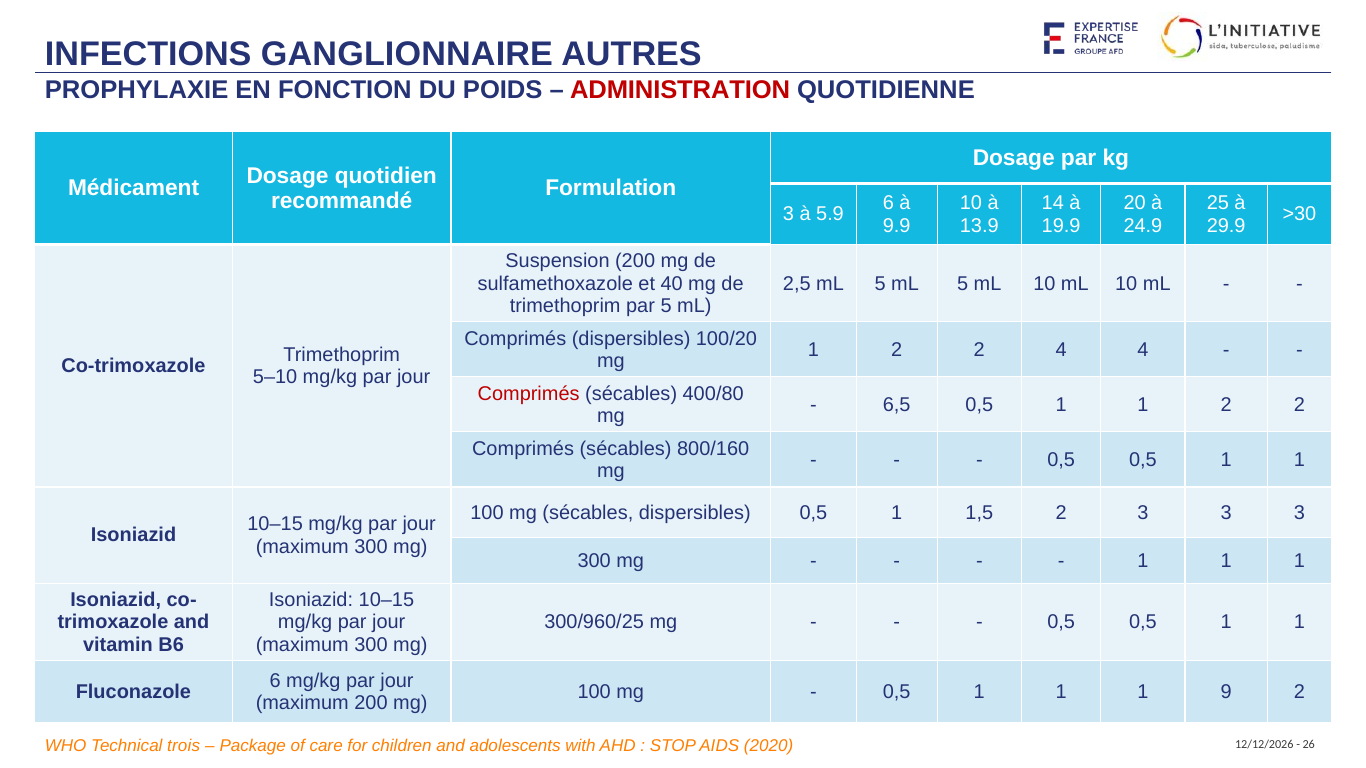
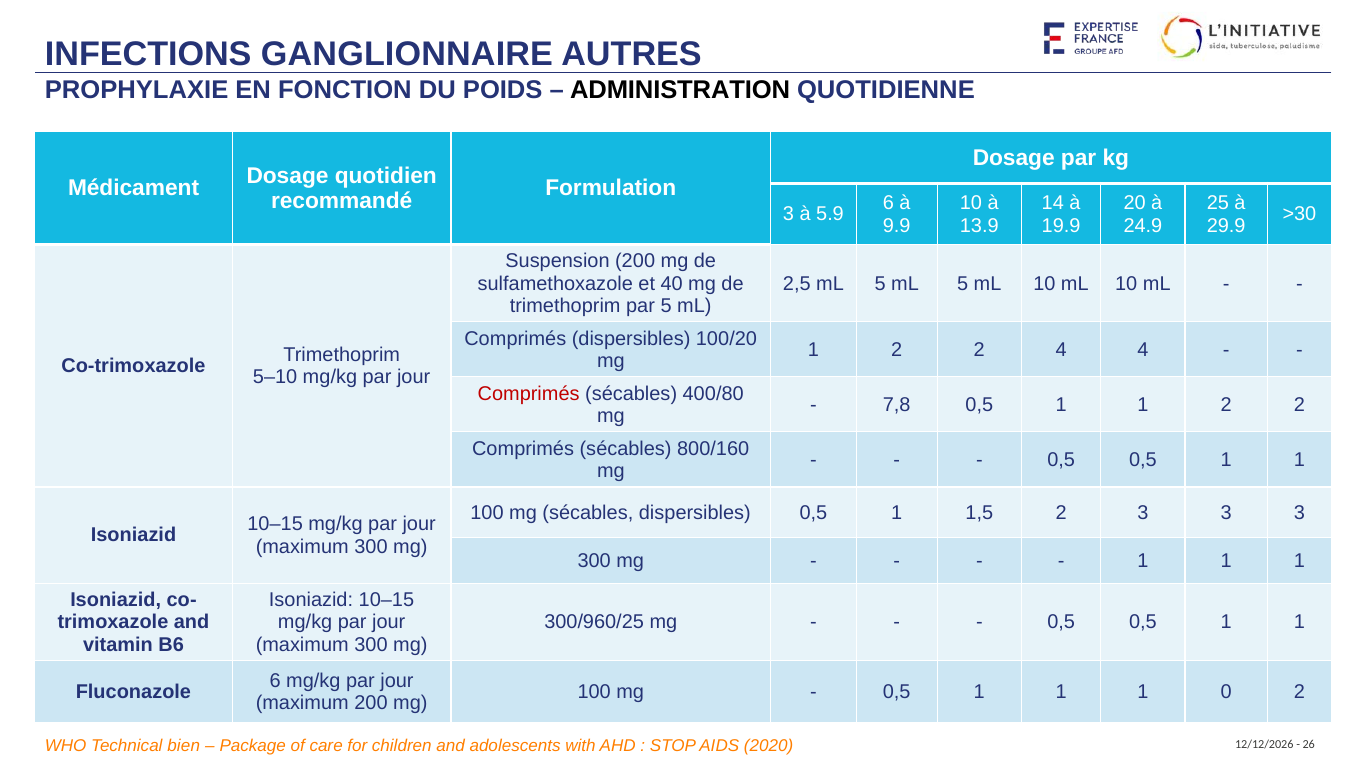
ADMINISTRATION colour: red -> black (680, 90)
6,5: 6,5 -> 7,8 (897, 405)
9: 9 -> 0 (1226, 692)
trois: trois -> bien (184, 746)
